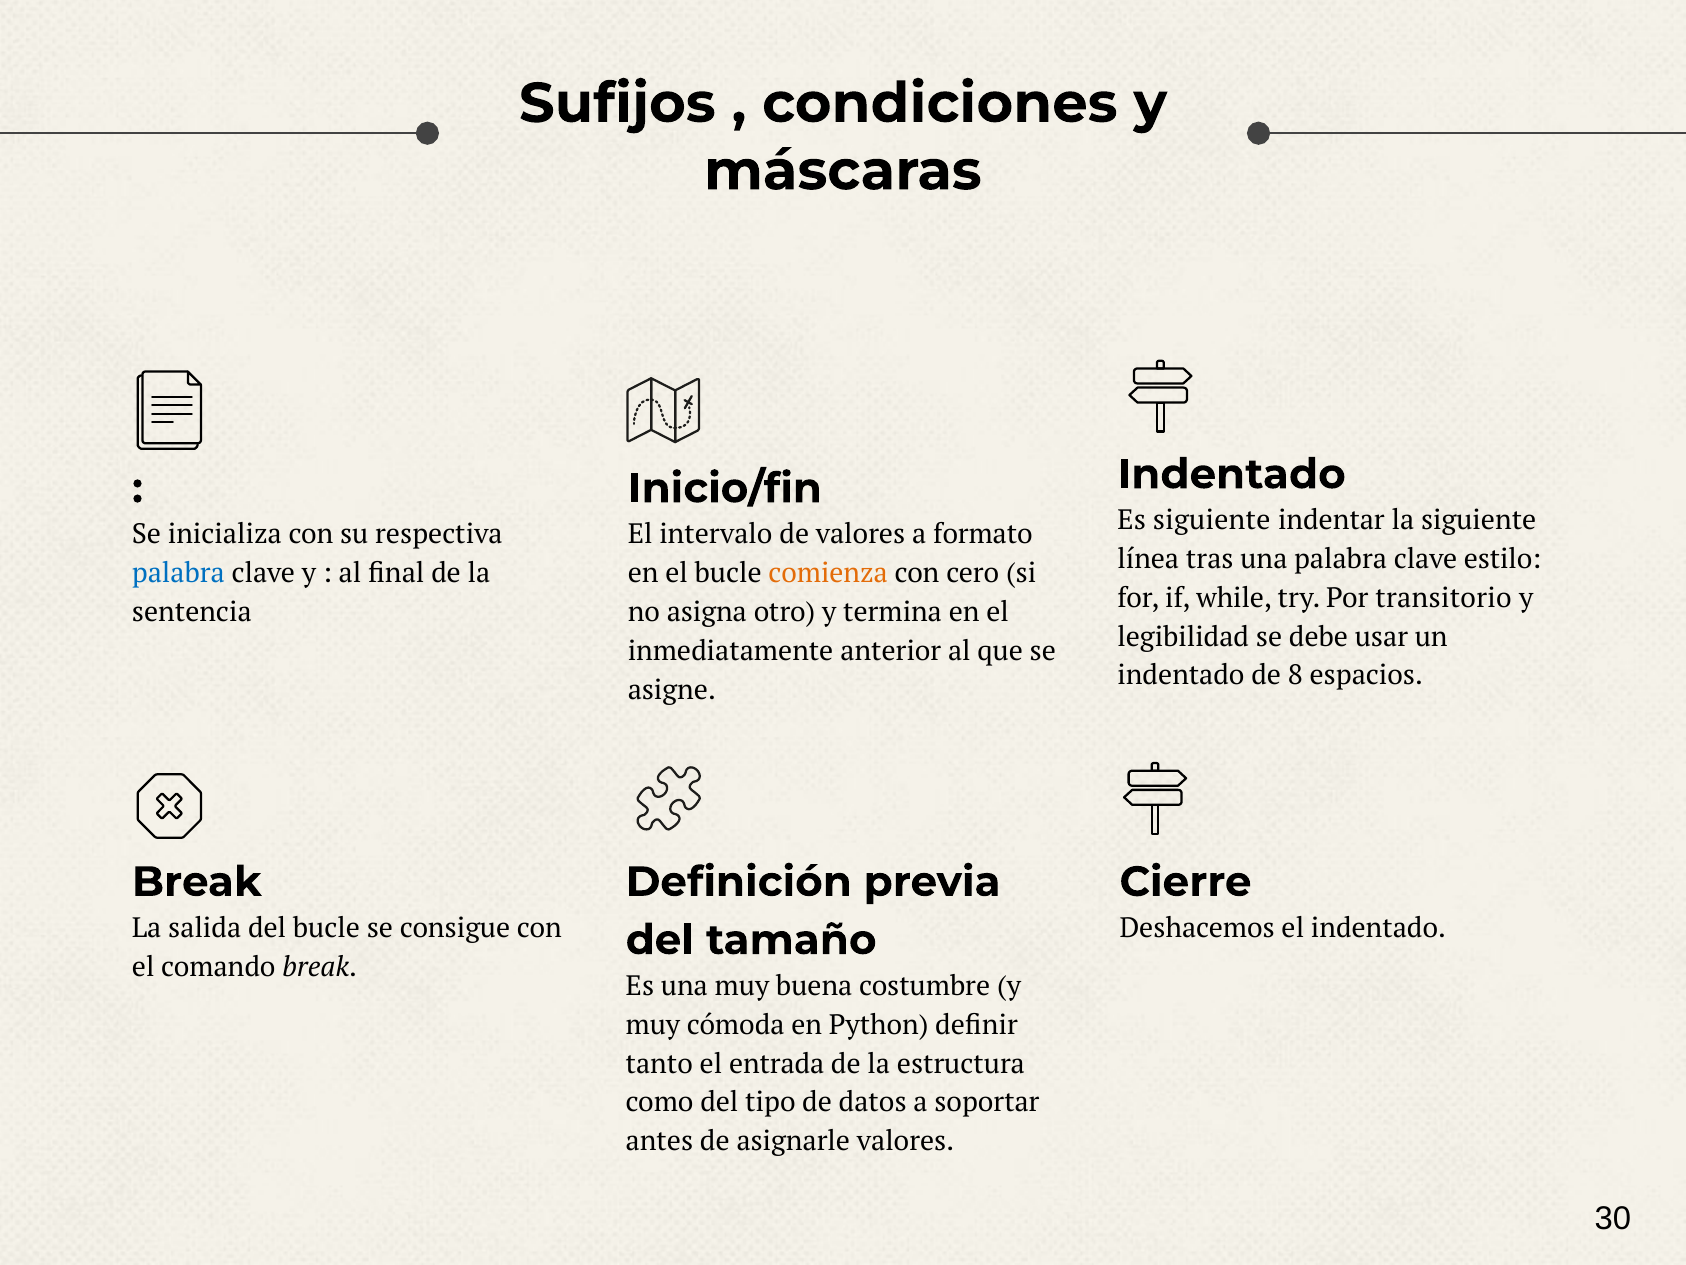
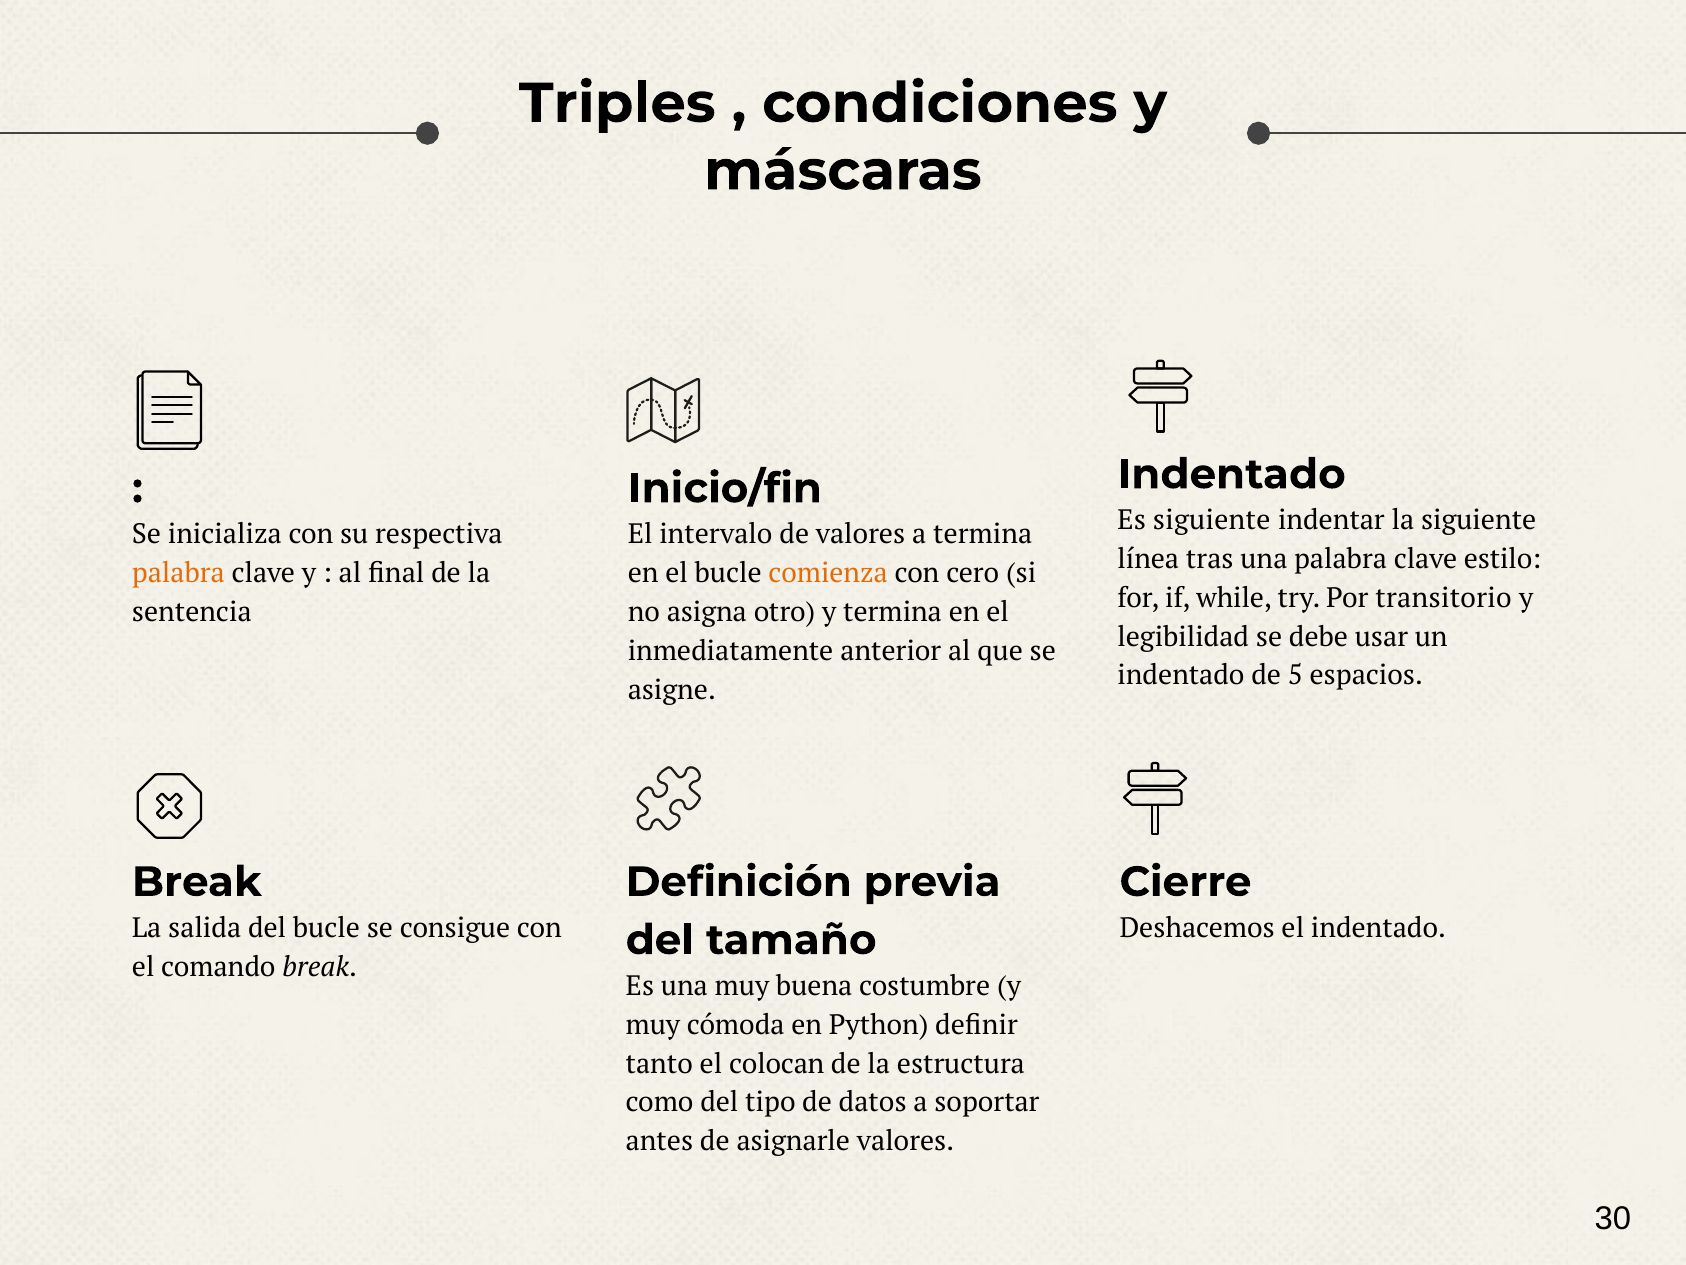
Sufijos: Sufijos -> Triples (617, 103)
a formato: formato -> termina (983, 534)
palabra colour: blue -> orange (178, 573)
8: 8 -> 5 (1295, 675)
entrada: entrada -> colocan (777, 1063)
